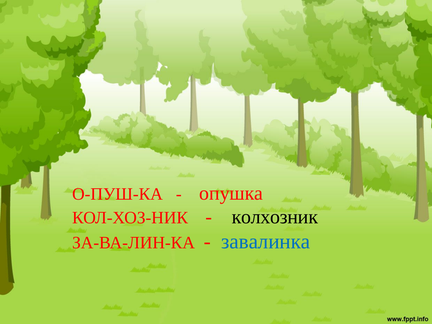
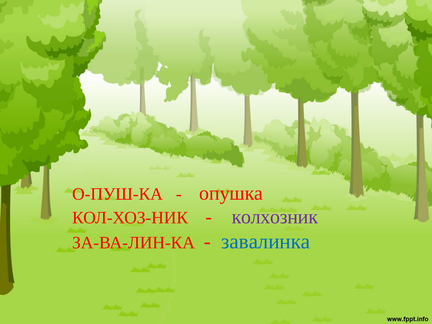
колхозник colour: black -> purple (275, 217)
